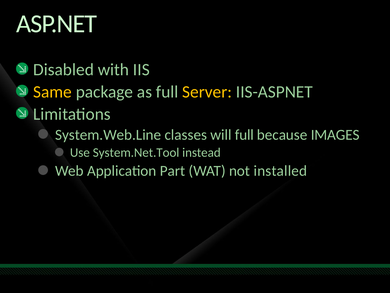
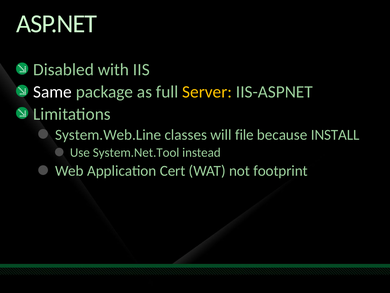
Same colour: yellow -> white (53, 92)
will full: full -> file (244, 135)
IMAGES: IMAGES -> INSTALL (335, 135)
Part: Part -> Cert (173, 171)
installed: installed -> footprint (281, 171)
